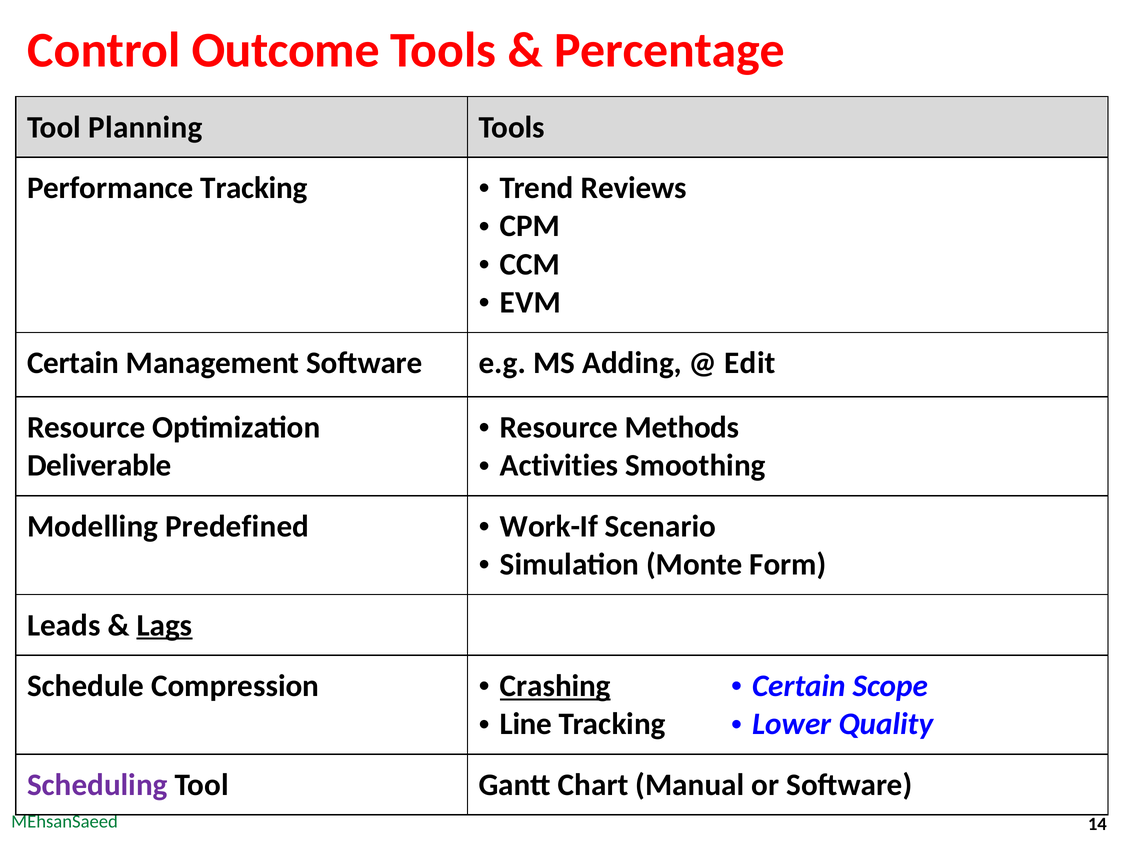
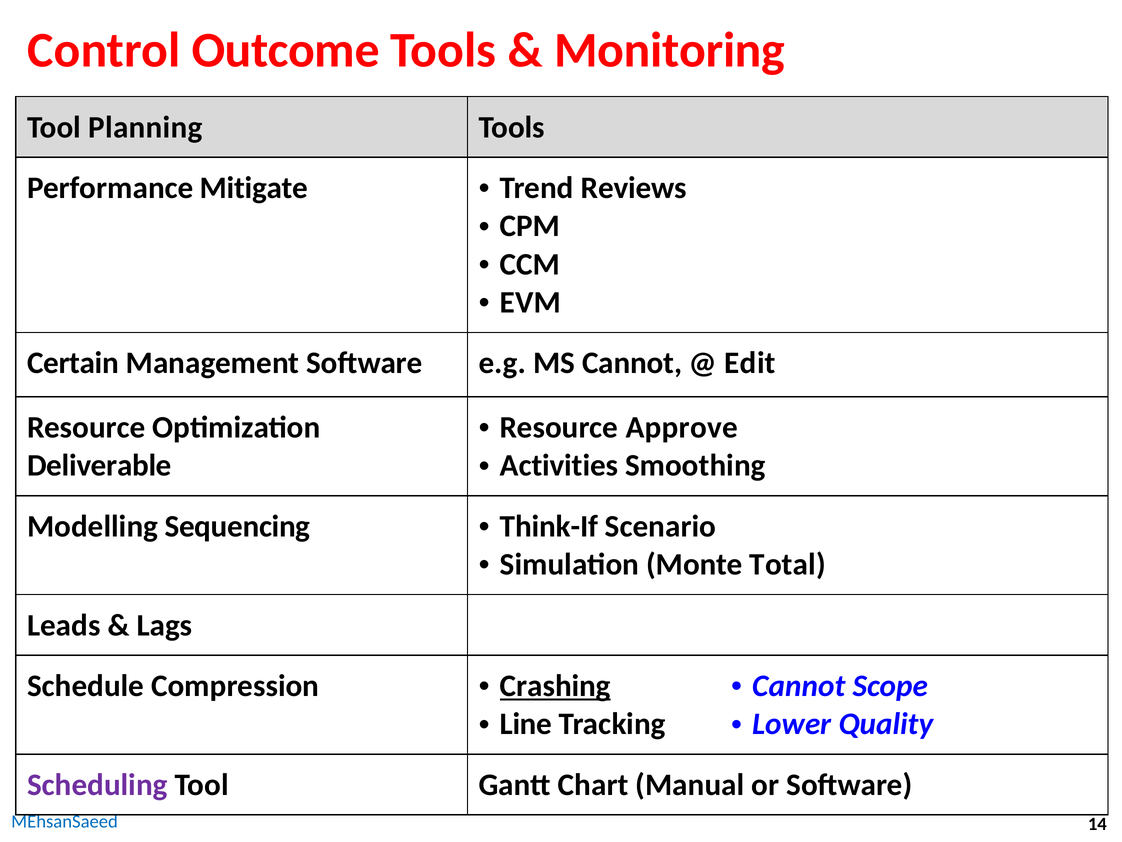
Percentage: Percentage -> Monitoring (670, 50)
Performance Tracking: Tracking -> Mitigate (254, 188)
MS Adding: Adding -> Cannot (632, 363)
Methods: Methods -> Approve (682, 427)
Predefined: Predefined -> Sequencing (237, 526)
Work-If: Work-If -> Think-If (549, 526)
Form: Form -> Total (788, 564)
Lags underline: present -> none (165, 625)
Certain: Certain -> Cannot (799, 686)
MEhsanSaeed colour: green -> blue (65, 821)
